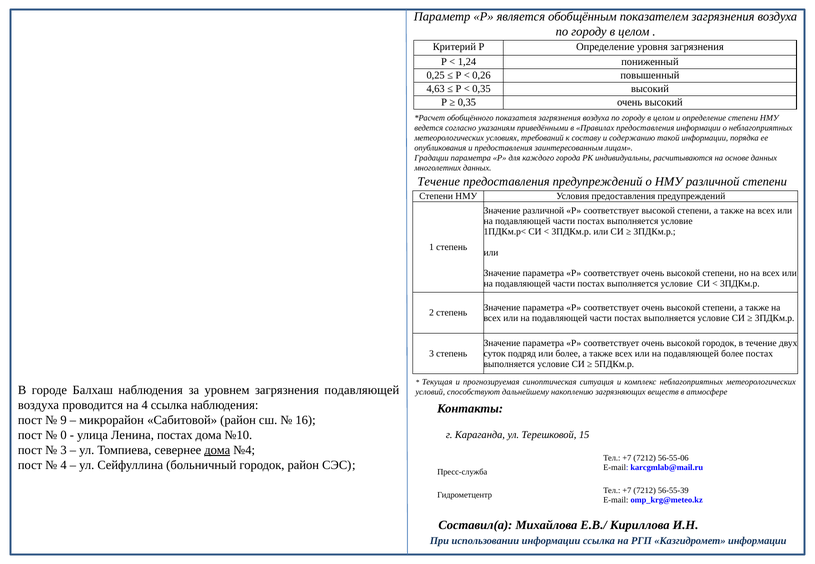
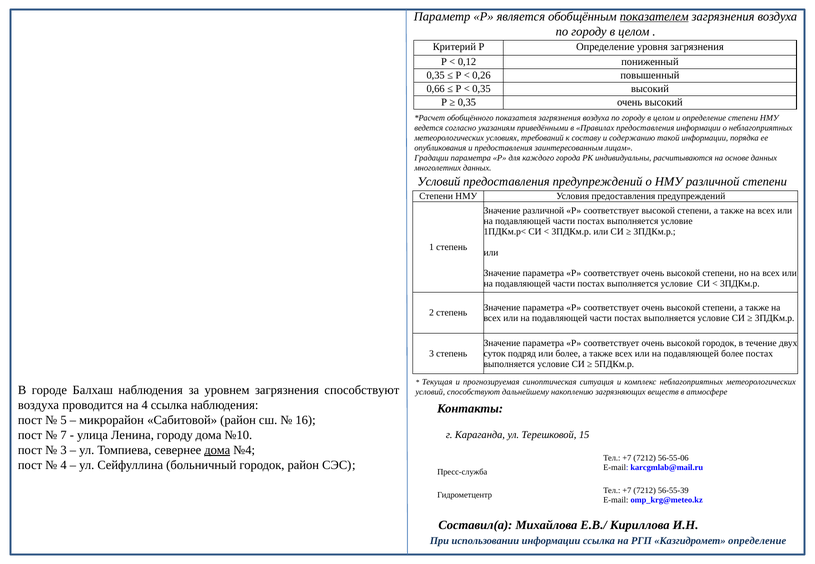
показателем underline: none -> present (654, 16)
1,24: 1,24 -> 0,12 (467, 62)
0,25: 0,25 -> 0,35 (436, 76)
4,63: 4,63 -> 0,66 (436, 89)
Течение: Течение -> Условий (439, 182)
загрязнения подавляющей: подавляющей -> способствуют (362, 390)
9: 9 -> 5 (64, 420)
0: 0 -> 7 (64, 435)
Ленина постах: постах -> городу (175, 435)
Казгидромет информации: информации -> определение (757, 541)
